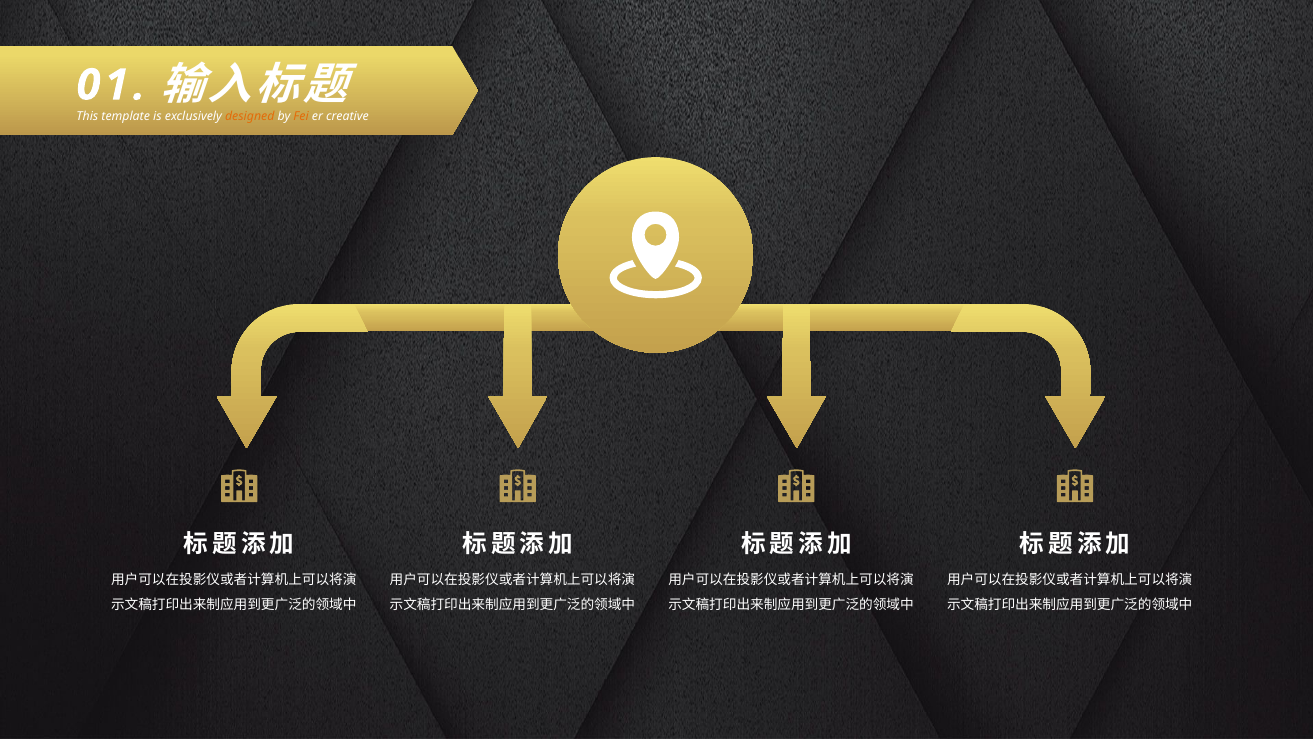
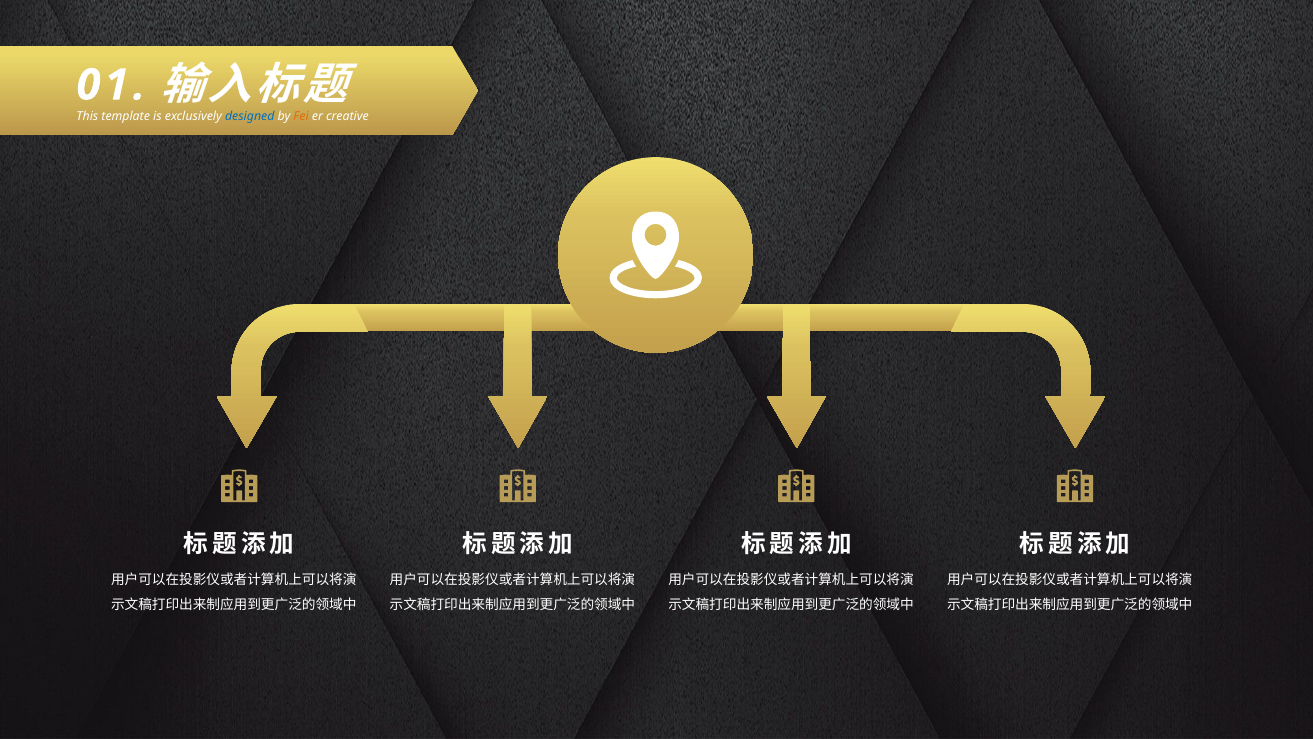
designed colour: orange -> blue (250, 116)
